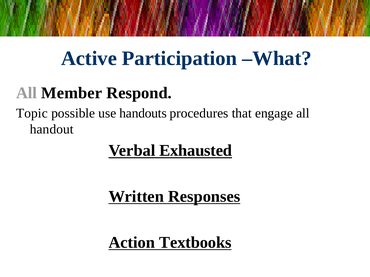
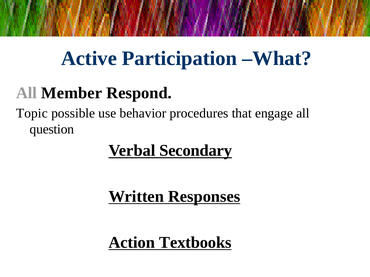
handouts: handouts -> behavior (143, 113)
handout: handout -> question (52, 129)
Exhausted: Exhausted -> Secondary (196, 151)
